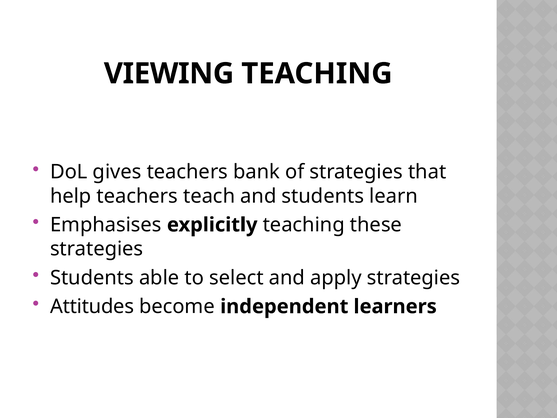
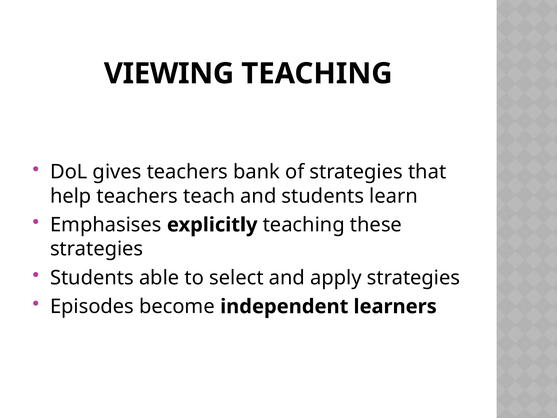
Attitudes: Attitudes -> Episodes (92, 306)
